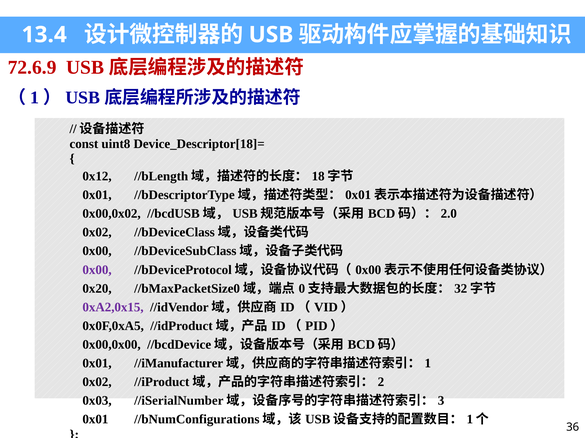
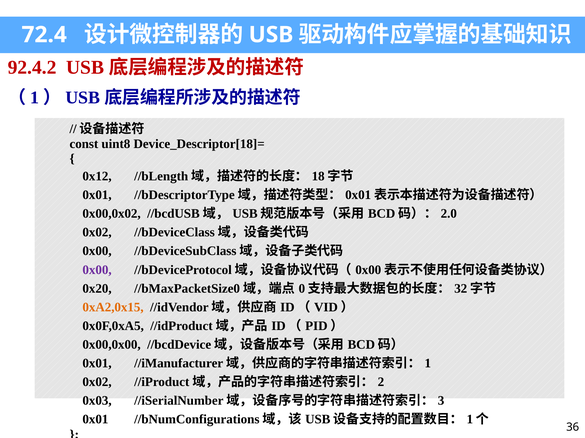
13.4: 13.4 -> 72.4 (44, 35)
72.6.9: 72.6.9 -> 92.4.2 (32, 68)
0xA2,0x15 colour: purple -> orange (113, 308)
